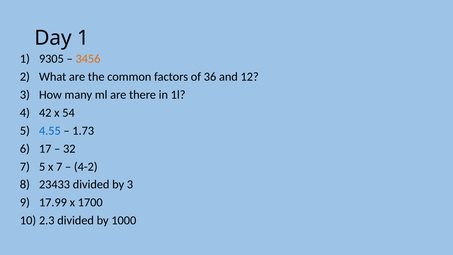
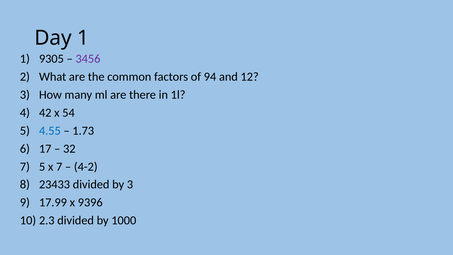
3456 colour: orange -> purple (88, 59)
36: 36 -> 94 (210, 77)
1700: 1700 -> 9396 (90, 202)
